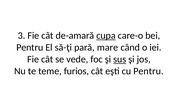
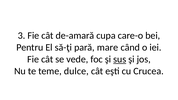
cupa underline: present -> none (106, 36)
furios: furios -> dulce (76, 71)
cu Pentru: Pentru -> Crucea (149, 71)
